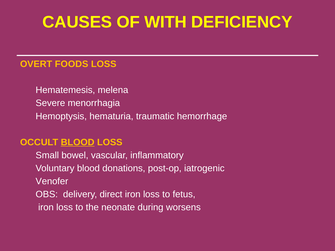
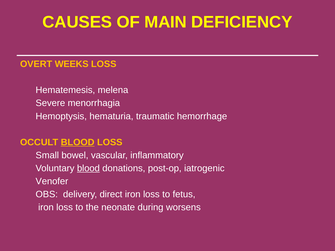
WITH: WITH -> MAIN (166, 22)
FOODS: FOODS -> WEEKS (72, 64)
blood underline: none -> present (88, 168)
